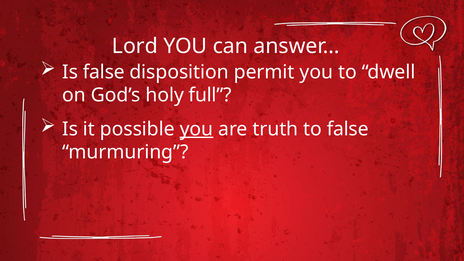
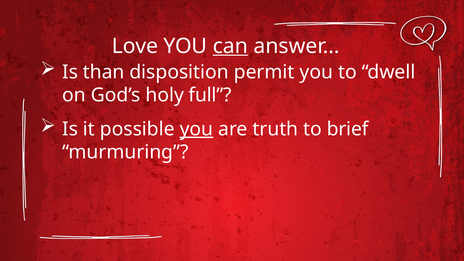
Lord: Lord -> Love (135, 46)
can underline: none -> present (230, 46)
Is false: false -> than (104, 72)
to false: false -> brief (348, 129)
